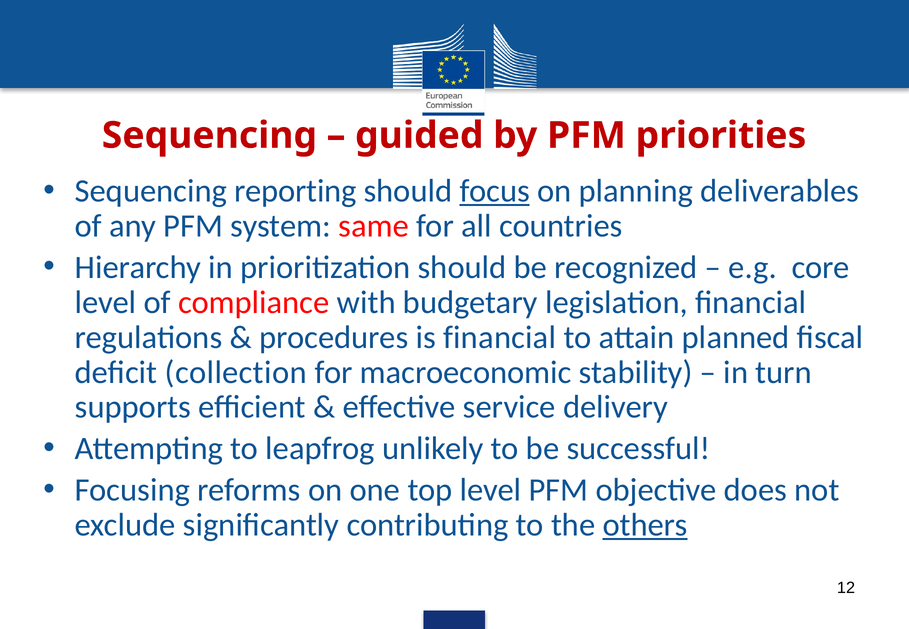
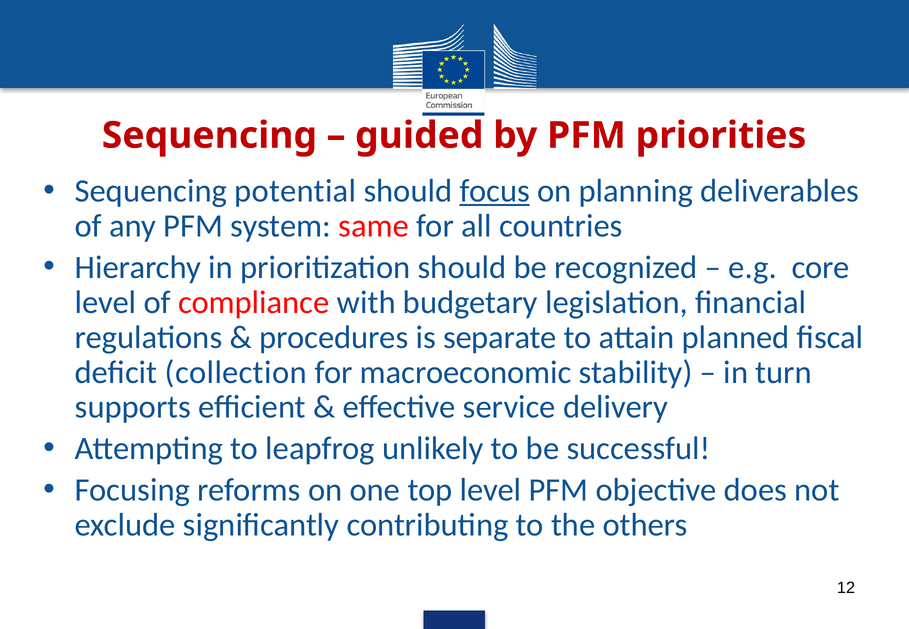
reporting: reporting -> potential (295, 191)
is financial: financial -> separate (500, 337)
others underline: present -> none (645, 525)
